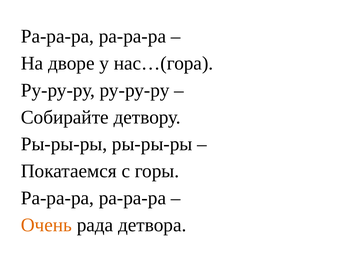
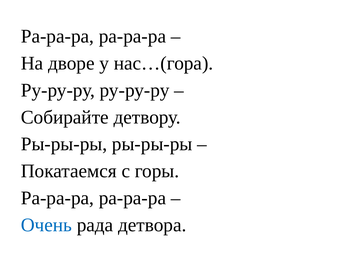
Очень colour: orange -> blue (46, 225)
